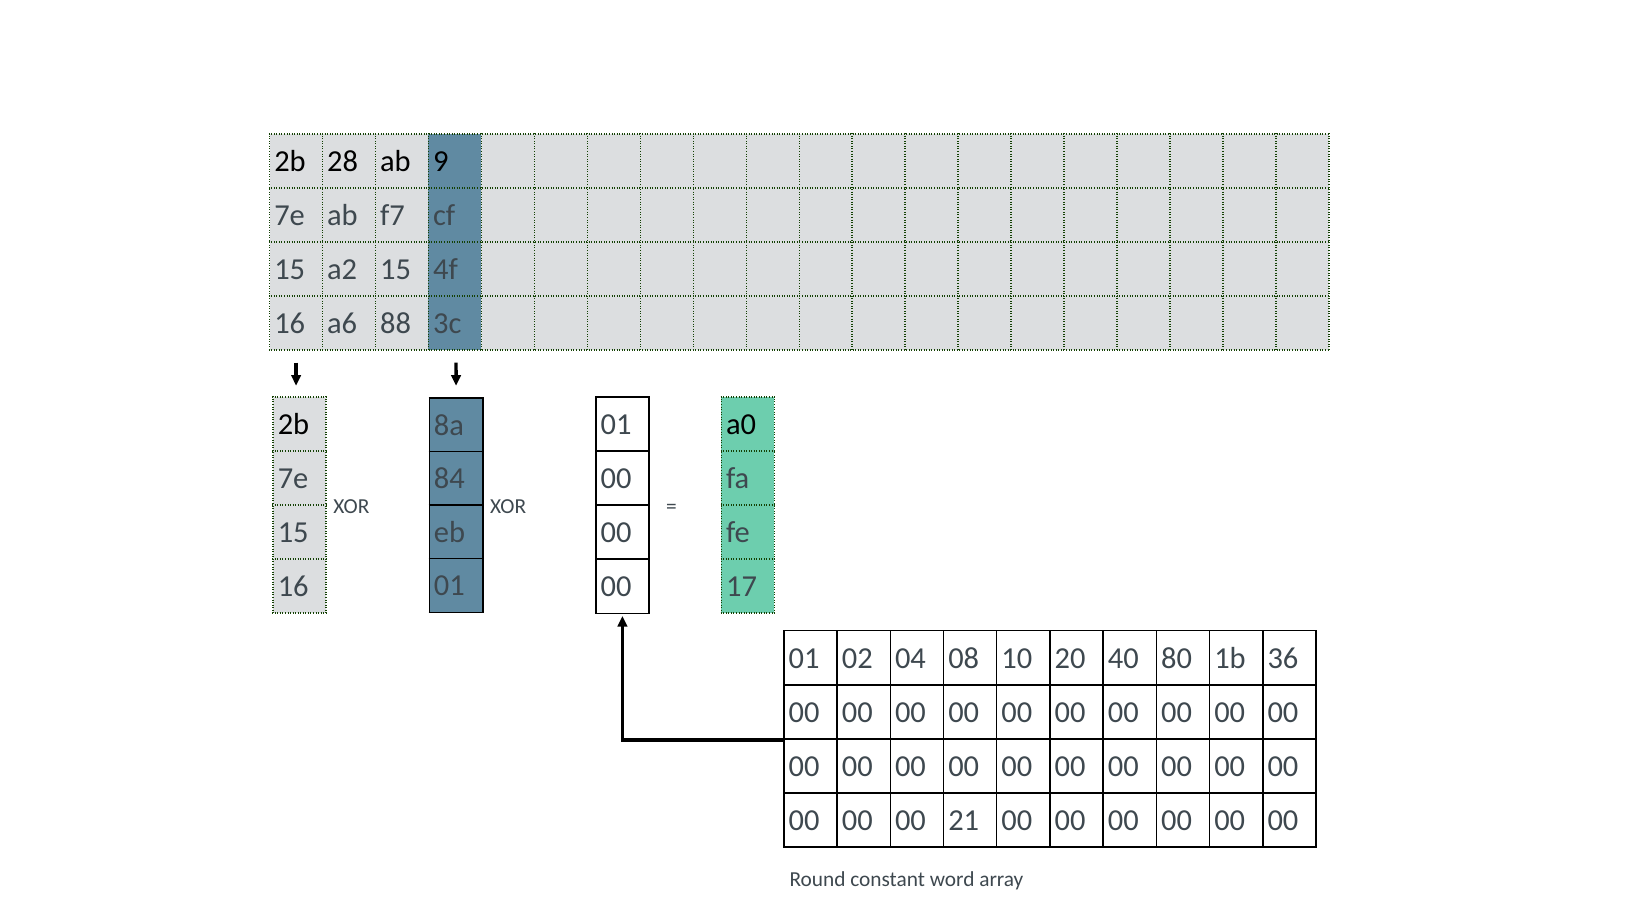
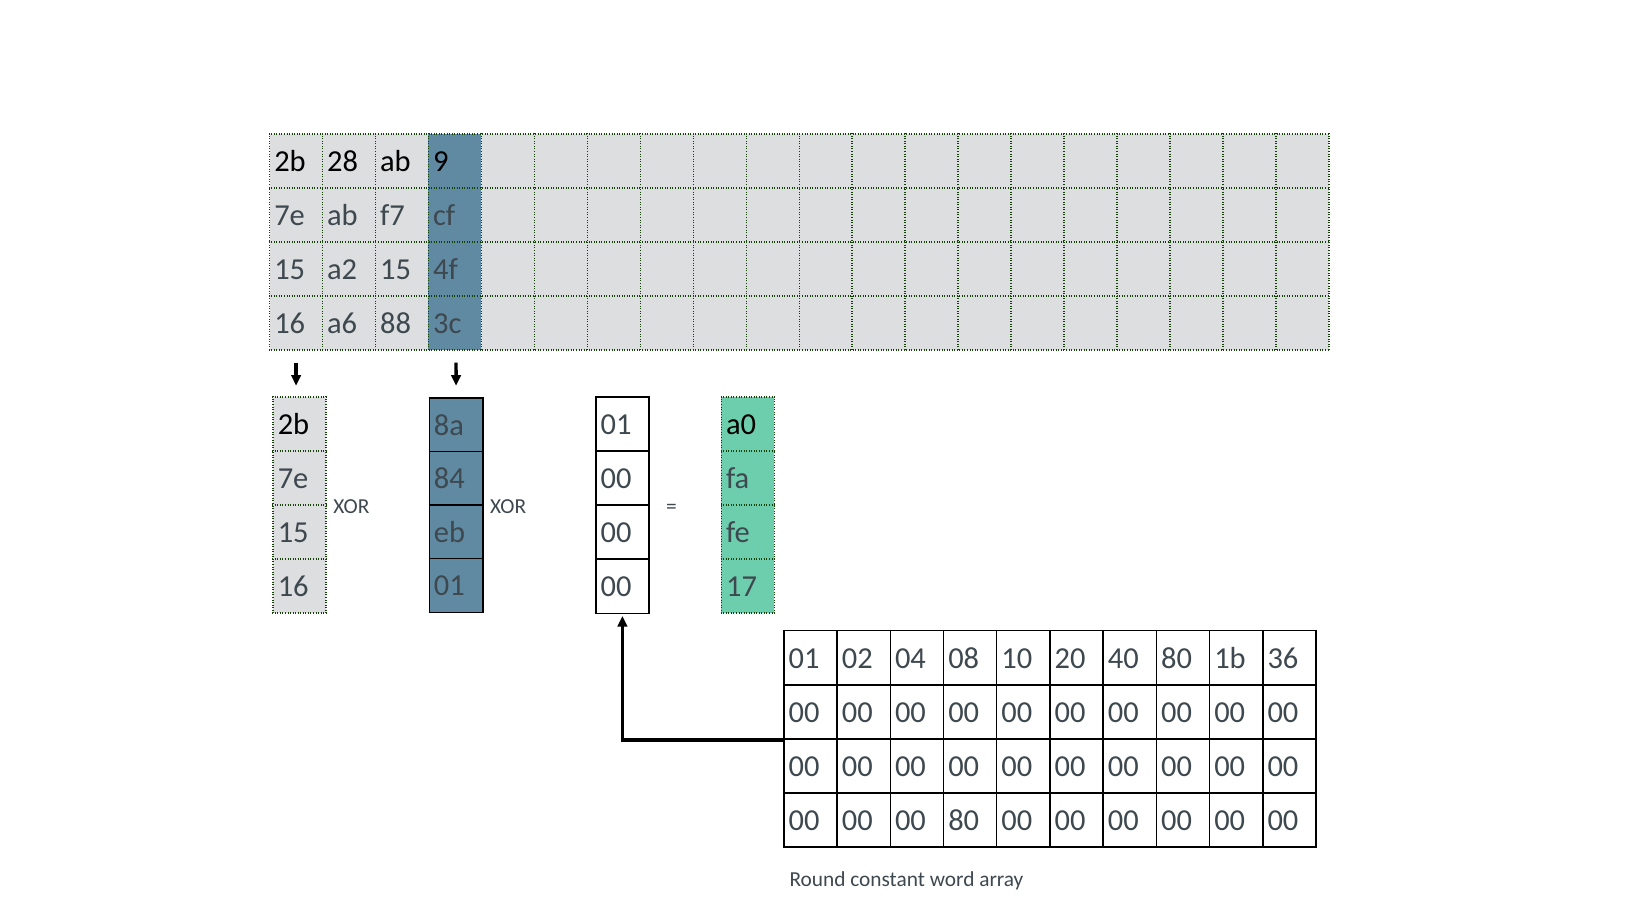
00 21: 21 -> 80 (964, 820)
